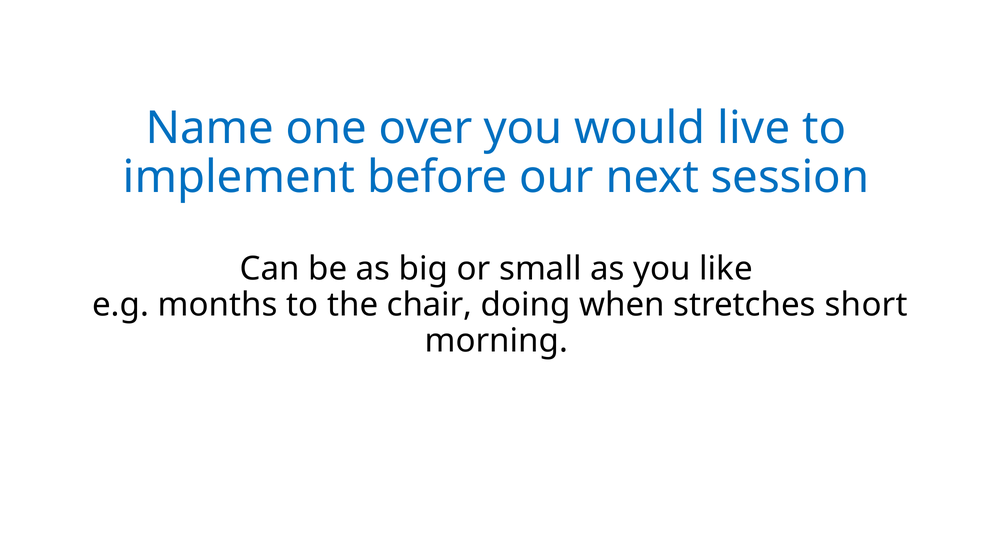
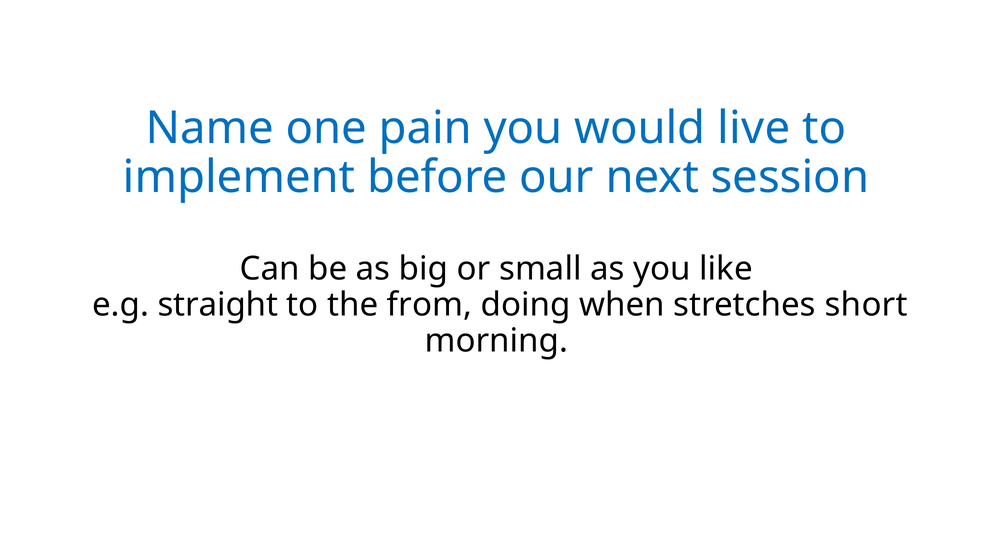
over: over -> pain (425, 128)
months: months -> straight (218, 305)
chair: chair -> from (429, 305)
